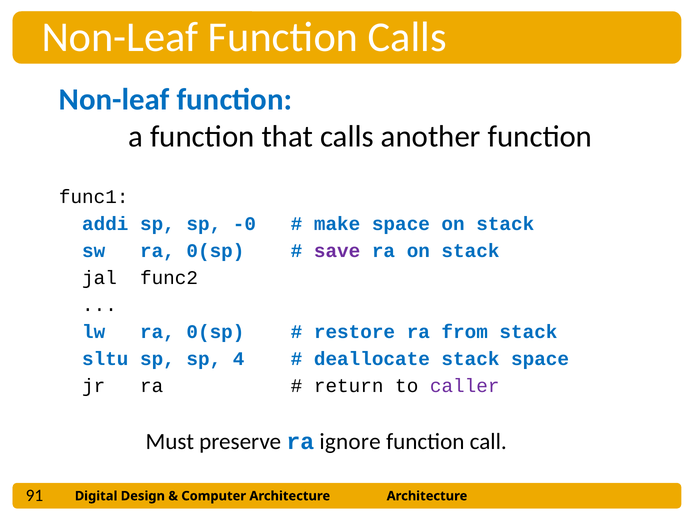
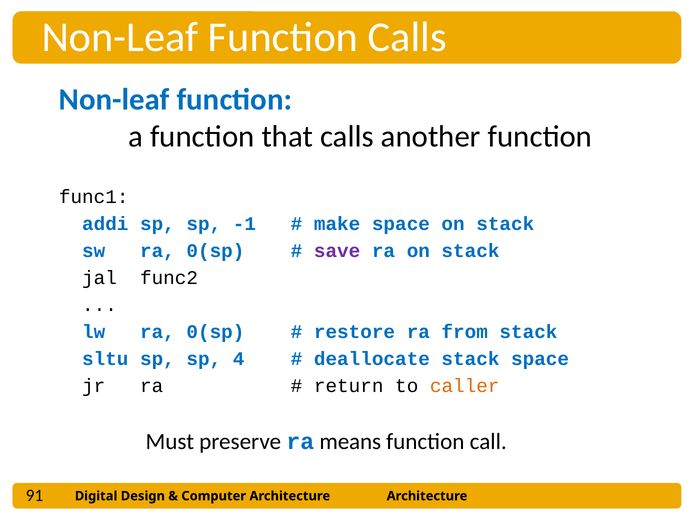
-0: -0 -> -1 (244, 224)
caller colour: purple -> orange (465, 386)
ignore: ignore -> means (350, 441)
